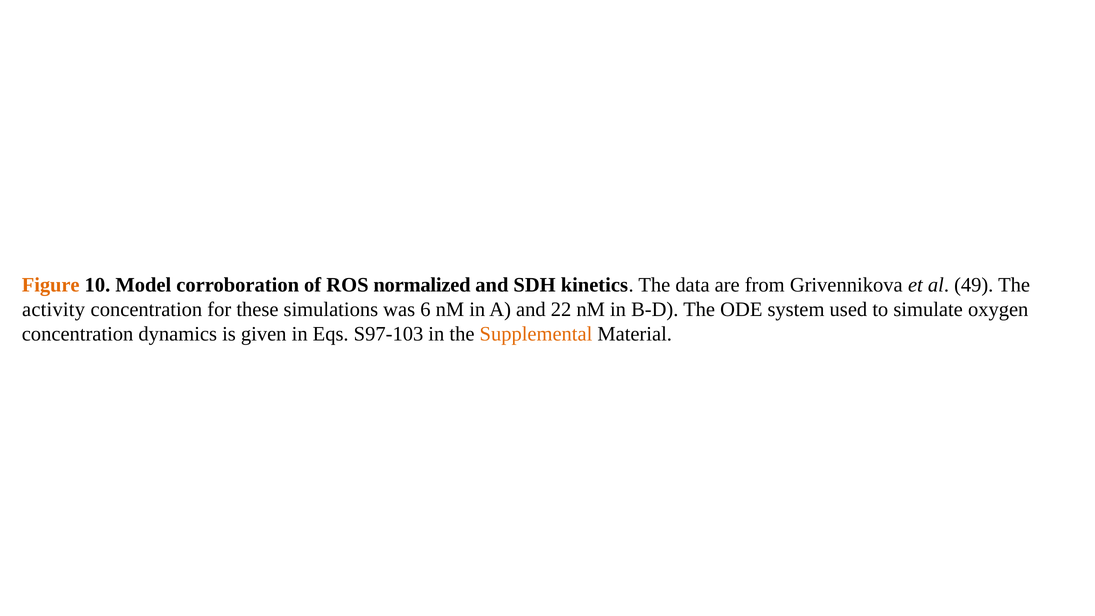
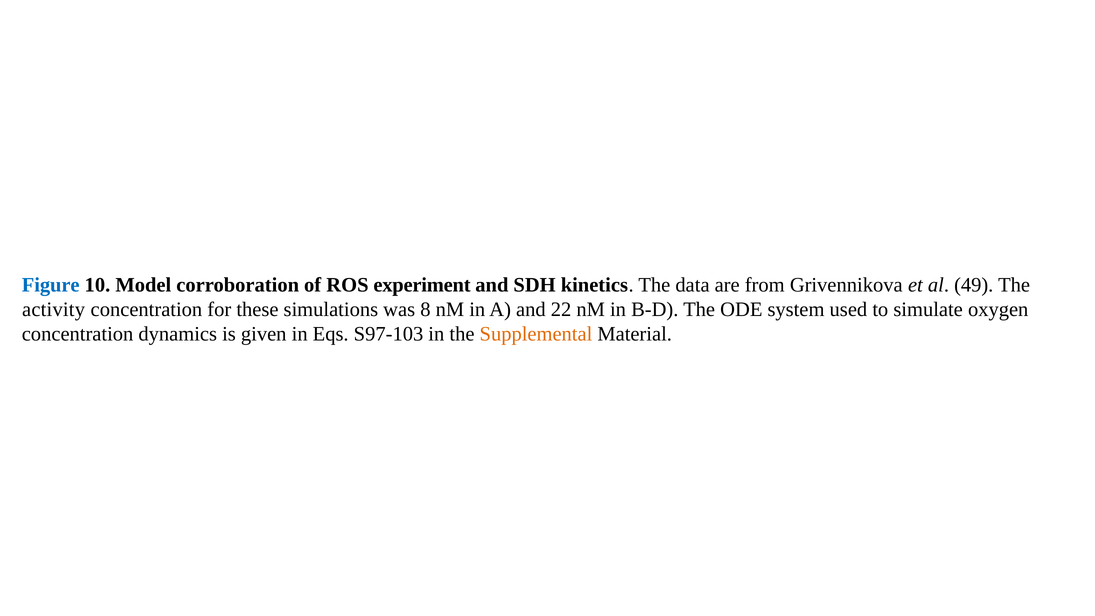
Figure colour: orange -> blue (51, 285)
normalized: normalized -> experiment (422, 285)
6: 6 -> 8 (425, 309)
